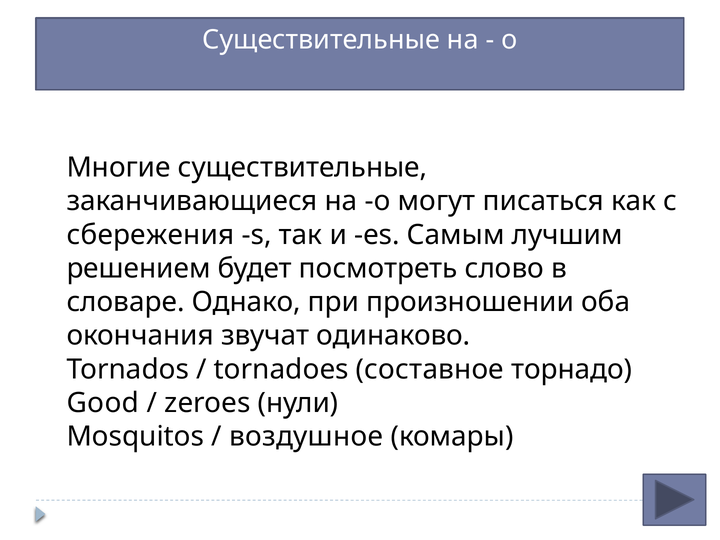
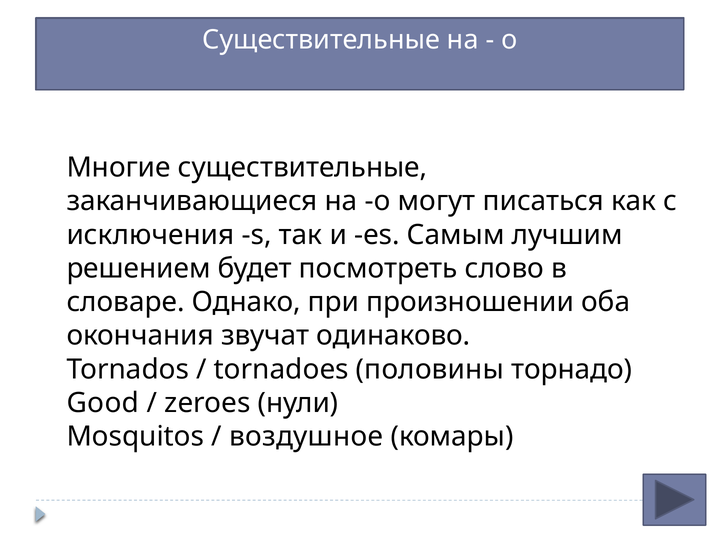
сбережения: сбережения -> исключения (151, 235)
составное: составное -> половины (430, 369)
